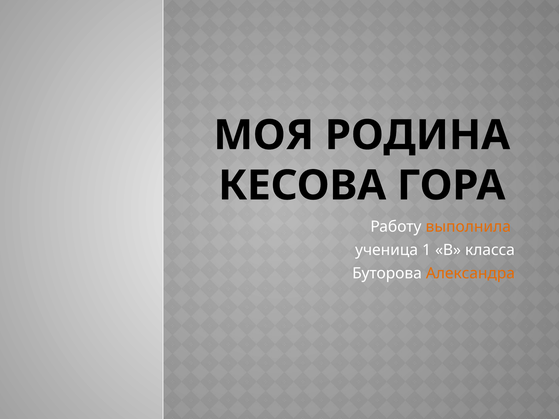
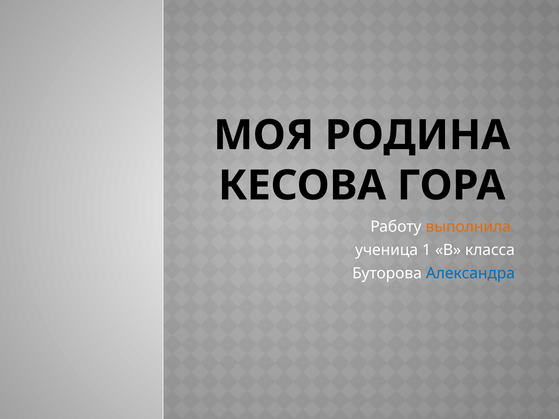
Александра colour: orange -> blue (470, 273)
